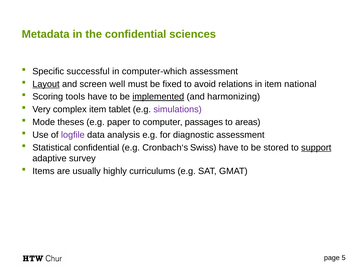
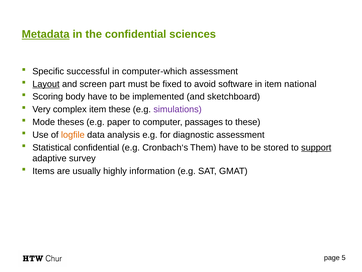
Metadata underline: none -> present (46, 34)
well: well -> part (117, 84)
relations: relations -> software (235, 84)
tools: tools -> body (75, 97)
implemented underline: present -> none (158, 97)
harmonizing: harmonizing -> sketchboard (234, 97)
item tablet: tablet -> these (120, 109)
to areas: areas -> these (248, 122)
logfile colour: purple -> orange (73, 135)
Swiss: Swiss -> Them (203, 147)
curriculums: curriculums -> information (152, 171)
